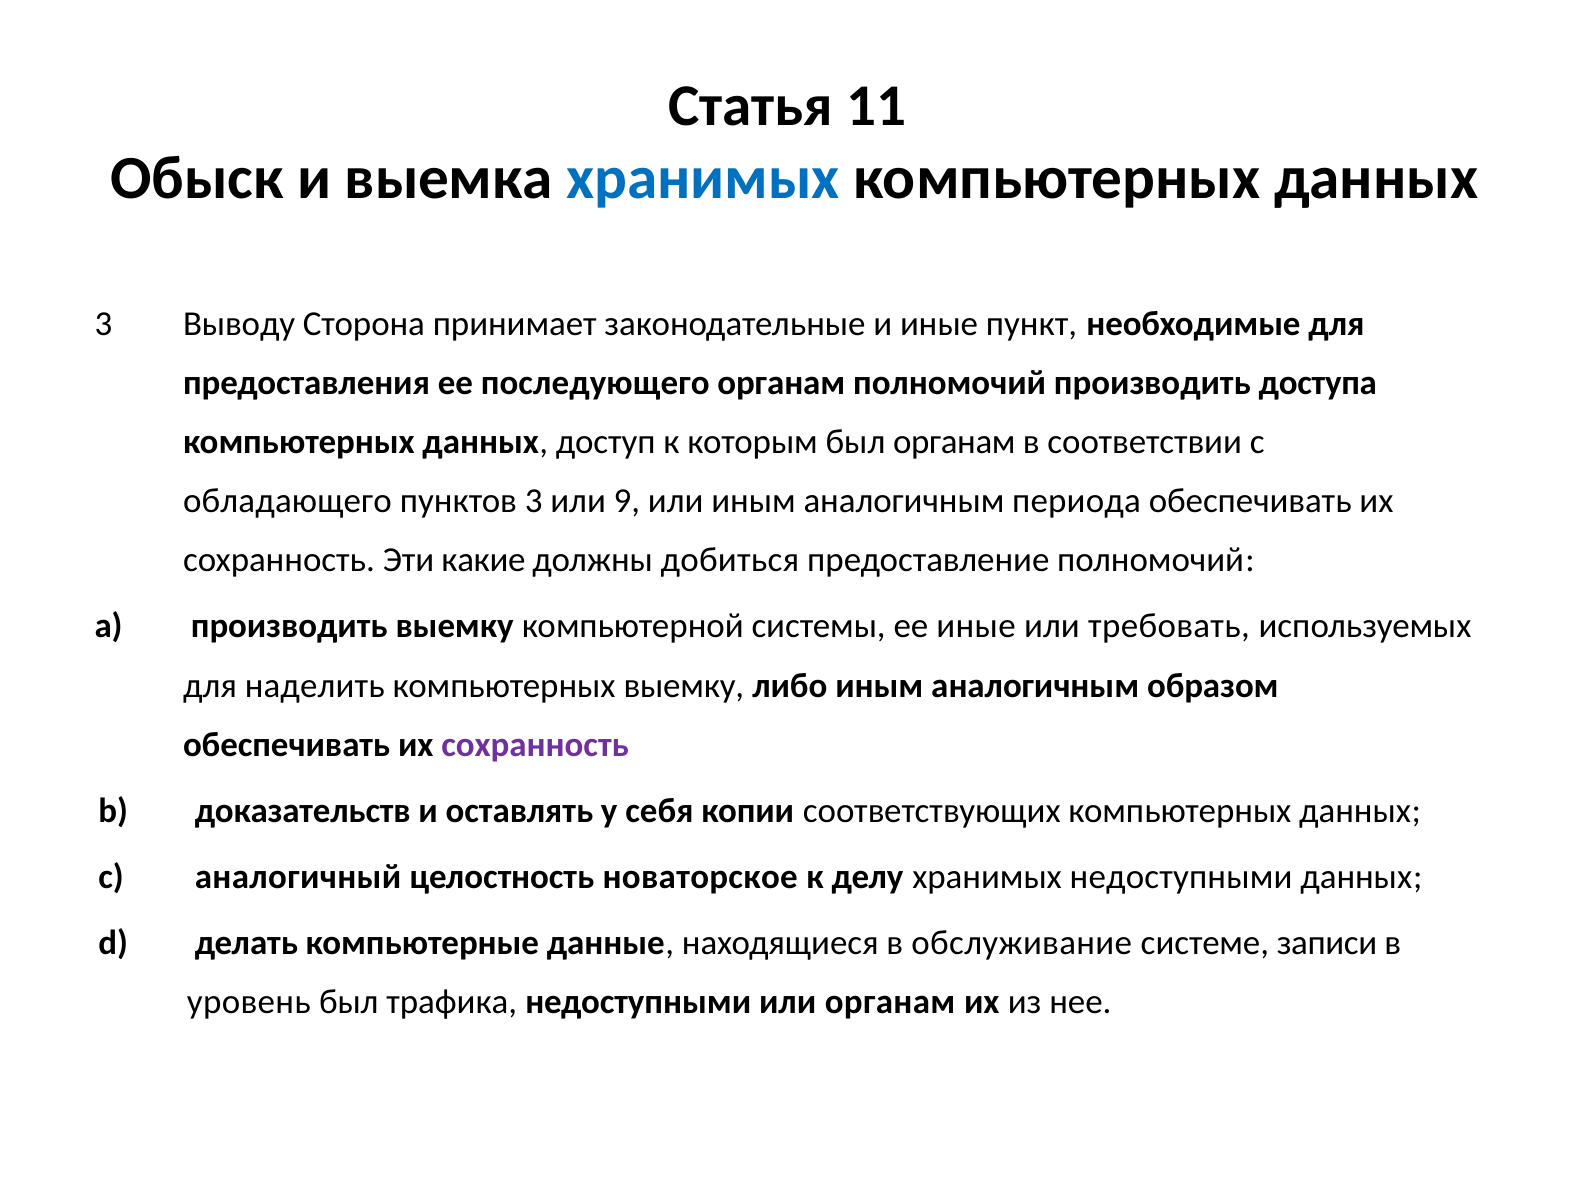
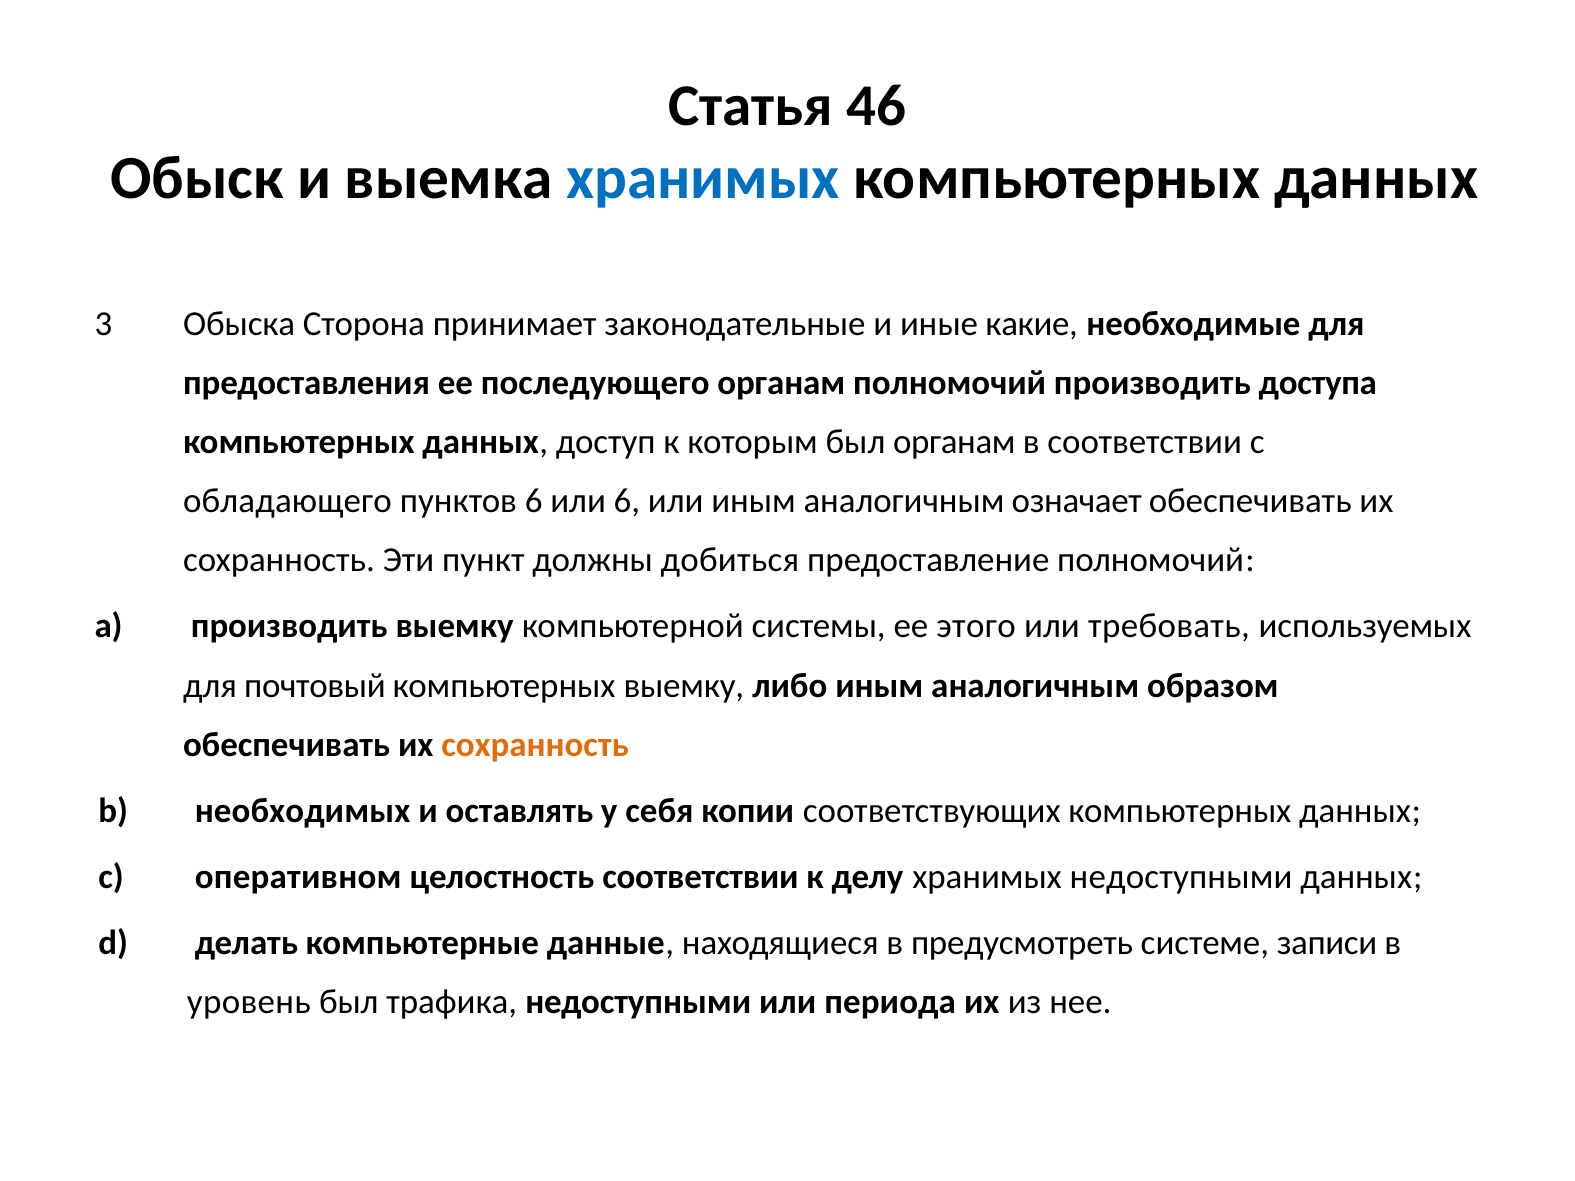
11: 11 -> 46 (877, 106)
Выводу: Выводу -> Обыска (239, 324)
пункт: пункт -> какие (1032, 324)
пунктов 3: 3 -> 6 (534, 501)
или 9: 9 -> 6 (627, 501)
периода: периода -> означает (1077, 501)
какие: какие -> пункт (483, 560)
ее иные: иные -> этого (976, 627)
наделить: наделить -> почтовый (315, 686)
сохранность colour: purple -> orange (535, 745)
доказательств: доказательств -> необходимых (303, 811)
аналогичный: аналогичный -> оперативном (298, 877)
целостность новаторское: новаторское -> соответствии (700, 877)
обслуживание: обслуживание -> предусмотреть (1022, 943)
или органам: органам -> периода (890, 1002)
